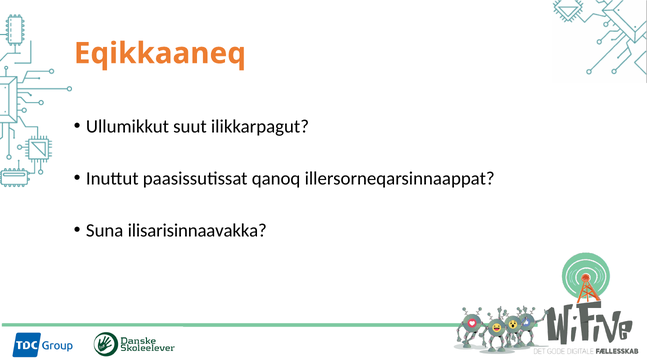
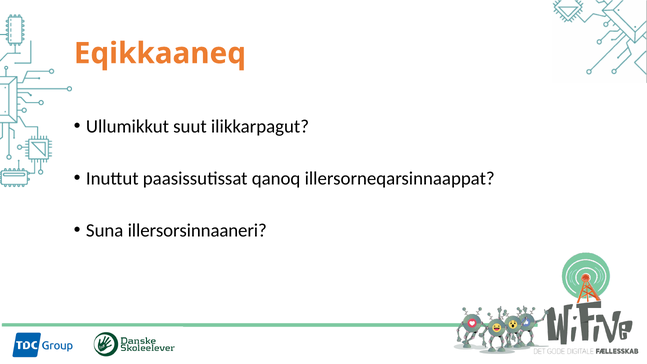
ilisarisinnaavakka: ilisarisinnaavakka -> illersorsinnaaneri (197, 230)
